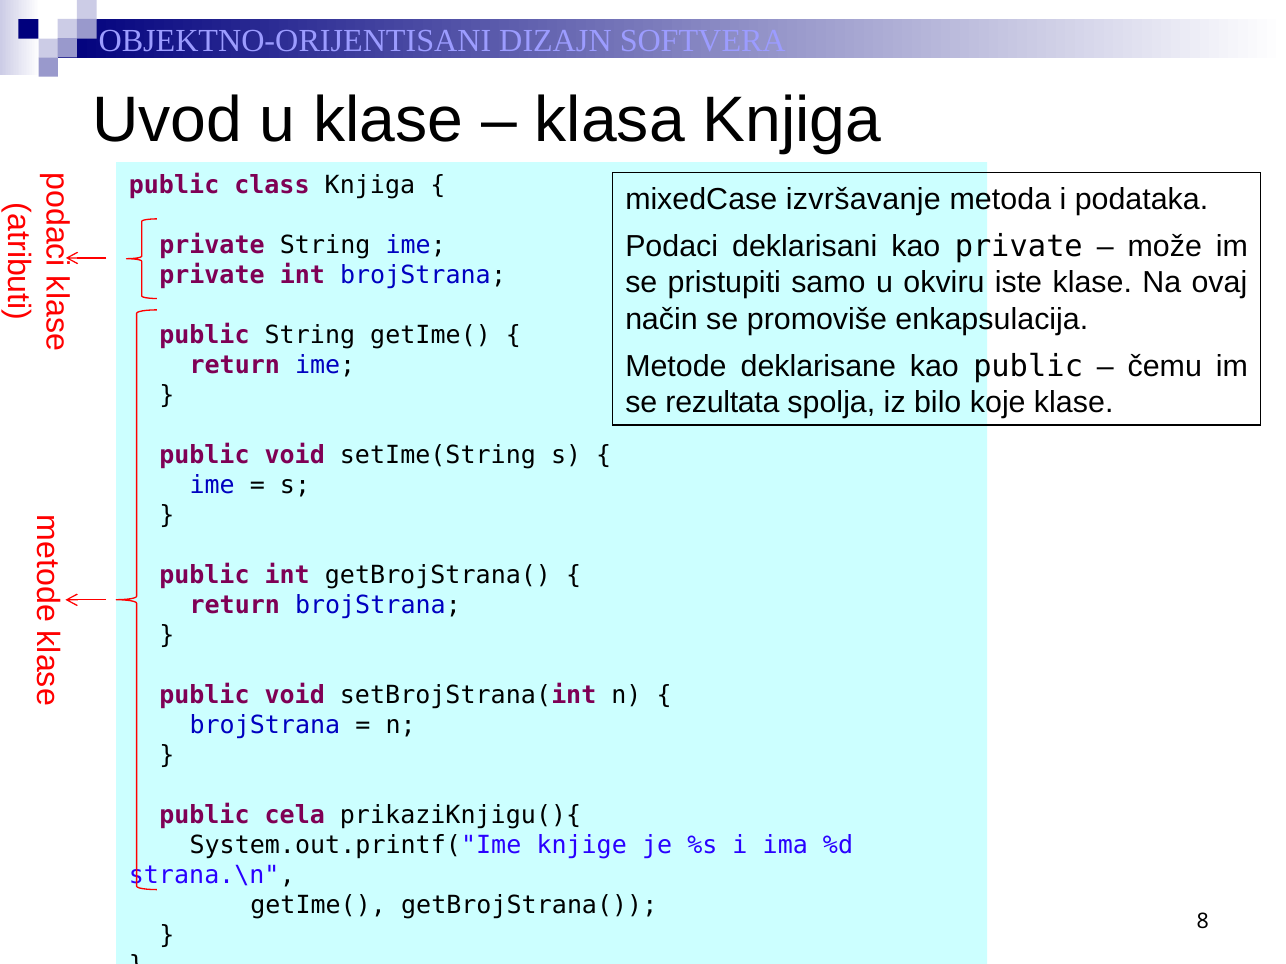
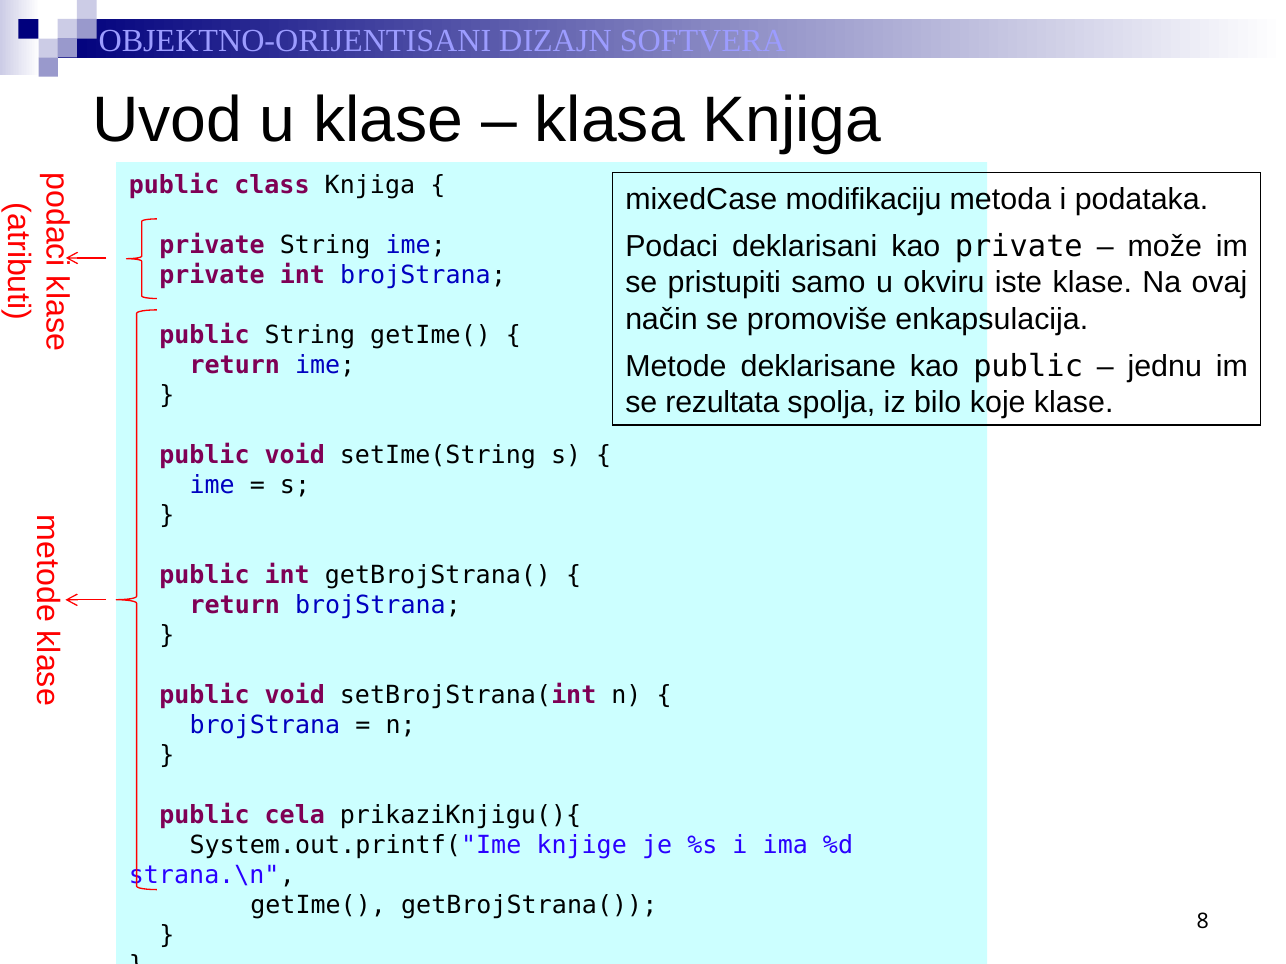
izvršavanje: izvršavanje -> modifikaciju (864, 199)
čemu: čemu -> jednu (1165, 367)
